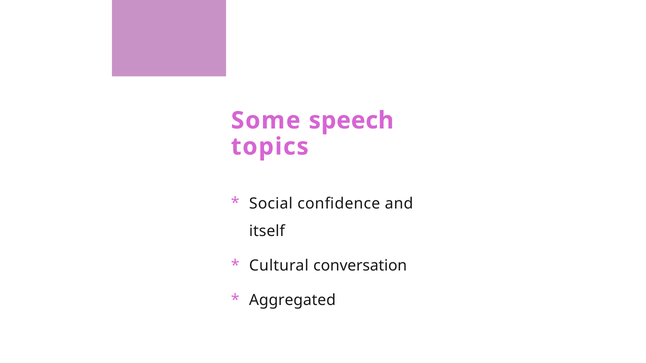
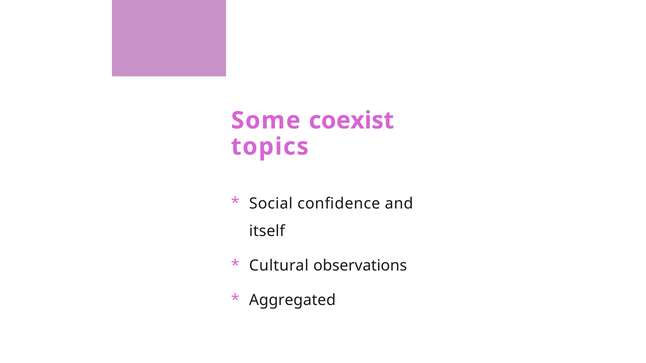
speech: speech -> coexist (351, 121)
conversation: conversation -> observations (360, 266)
